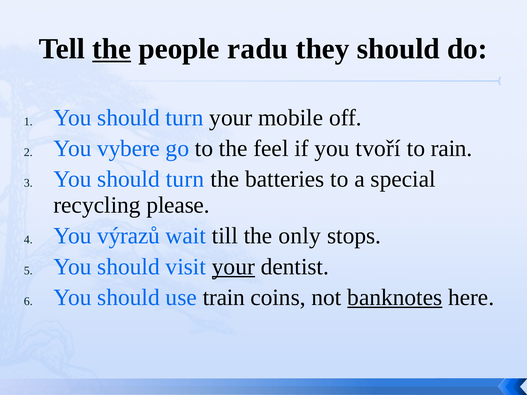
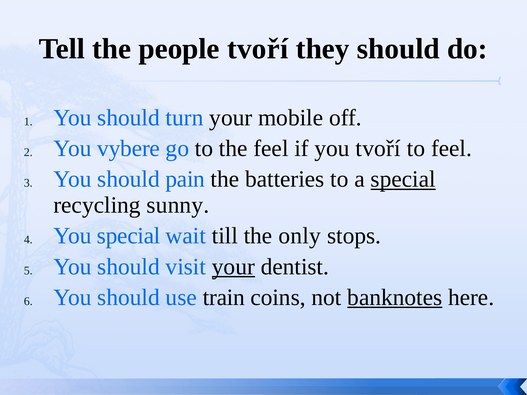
the underline: present -> none (112, 49)
people radu: radu -> tvoří (258, 49)
to rain: rain -> feel (451, 149)
turn: turn -> pain (185, 179)
special underline: none -> present (403, 179)
please: please -> sunny (178, 205)
You výrazů: výrazů -> special (129, 236)
